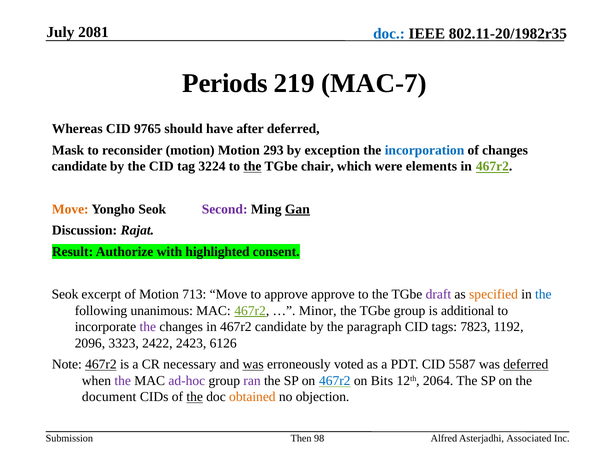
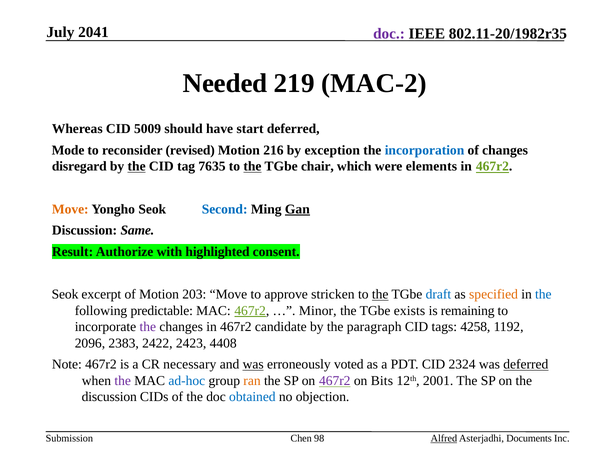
2081: 2081 -> 2041 (93, 32)
doc colour: blue -> purple (389, 34)
Periods: Periods -> Needed (225, 83)
MAC-7: MAC-7 -> MAC-2 (374, 83)
9765: 9765 -> 5009 (148, 129)
after: after -> start (250, 129)
Mask: Mask -> Mode (68, 150)
reconsider motion: motion -> revised (190, 150)
293: 293 -> 216 (273, 150)
candidate: candidate -> disregard (79, 167)
the underline: none -> present (137, 167)
3224: 3224 -> 7635 (212, 167)
Second colour: purple -> blue (225, 209)
Rajat: Rajat -> Same (137, 231)
713: 713 -> 203 (194, 295)
approve approve: approve -> stricken (333, 295)
the underline: none -> present (380, 295)
draft colour: purple -> blue (438, 295)
unanimous: unanimous -> predictable (162, 311)
TGbe group: group -> exists (410, 311)
additional: additional -> remaining (468, 311)
7823: 7823 -> 4258 (475, 327)
3323: 3323 -> 2383 (124, 343)
6126: 6126 -> 4408 (223, 343)
467r2 underline: present -> none (101, 365)
5587: 5587 -> 2324 (462, 365)
ad-hoc colour: purple -> blue (187, 381)
ran colour: purple -> orange (252, 381)
467r2 colour: blue -> purple (335, 381)
2064: 2064 -> 2001 (438, 381)
document: document -> discussion (109, 397)
the underline: present -> none (195, 397)
obtained colour: orange -> blue (252, 397)
Then: Then -> Chen (301, 439)
Alfred underline: none -> present (444, 439)
Associated: Associated -> Documents (529, 439)
